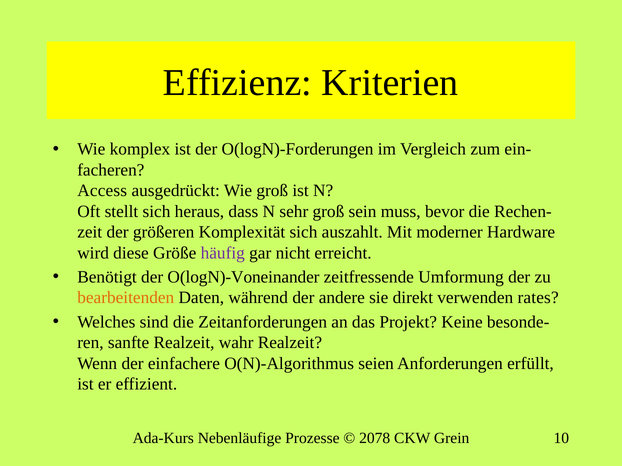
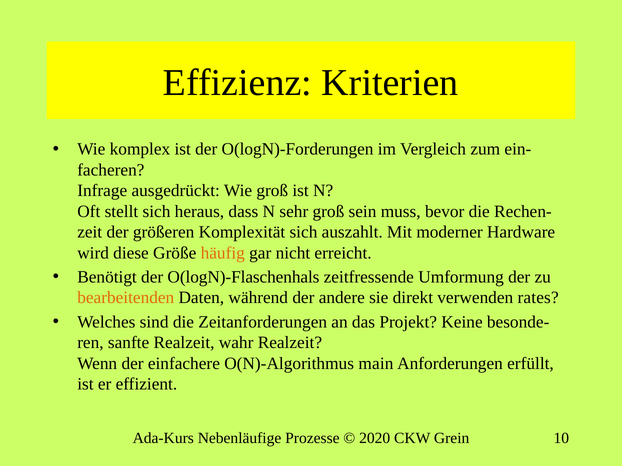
Access: Access -> Infrage (102, 191)
häufig colour: purple -> orange (223, 253)
O(logN)-Voneinander: O(logN)-Voneinander -> O(logN)-Flaschenhals (243, 277)
seien: seien -> main (376, 364)
2078: 2078 -> 2020 (375, 439)
